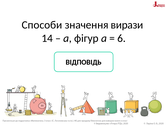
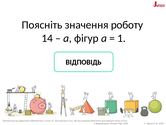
Способи: Способи -> Поясніть (42, 25)
вирази: вирази -> роботу (127, 25)
6: 6 -> 1 (121, 38)
